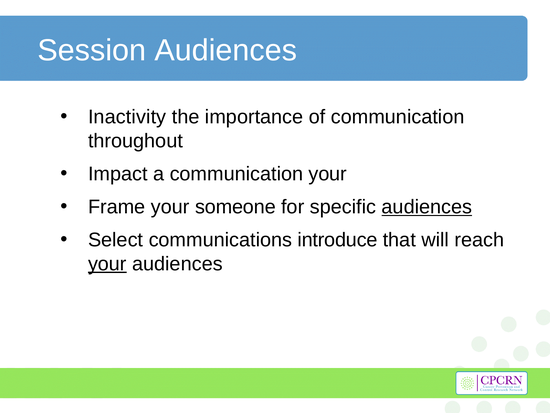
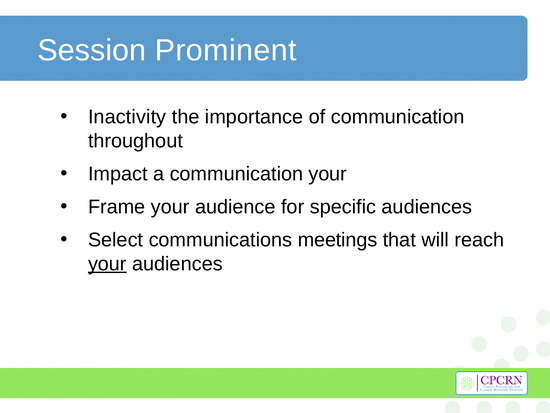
Session Audiences: Audiences -> Prominent (226, 50)
someone: someone -> audience (235, 207)
audiences underline: present -> none (427, 207)
introduce: introduce -> meetings (338, 240)
